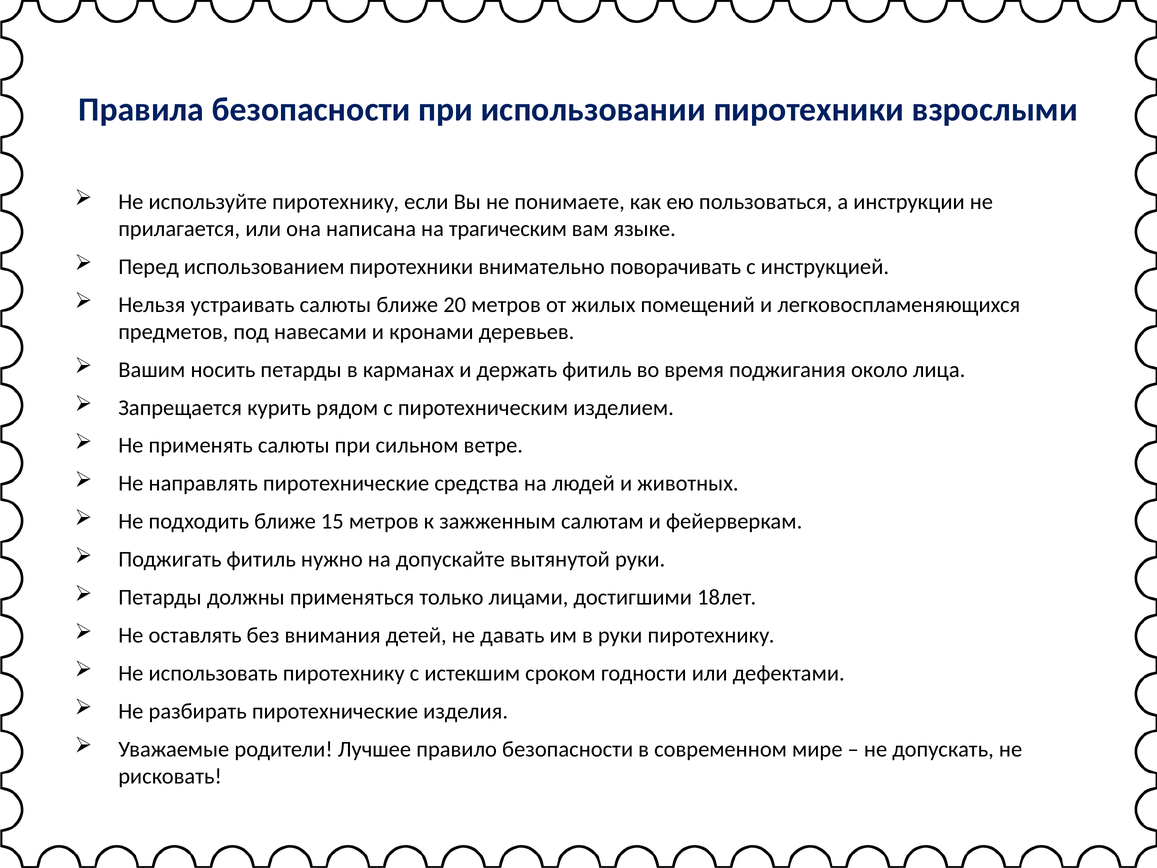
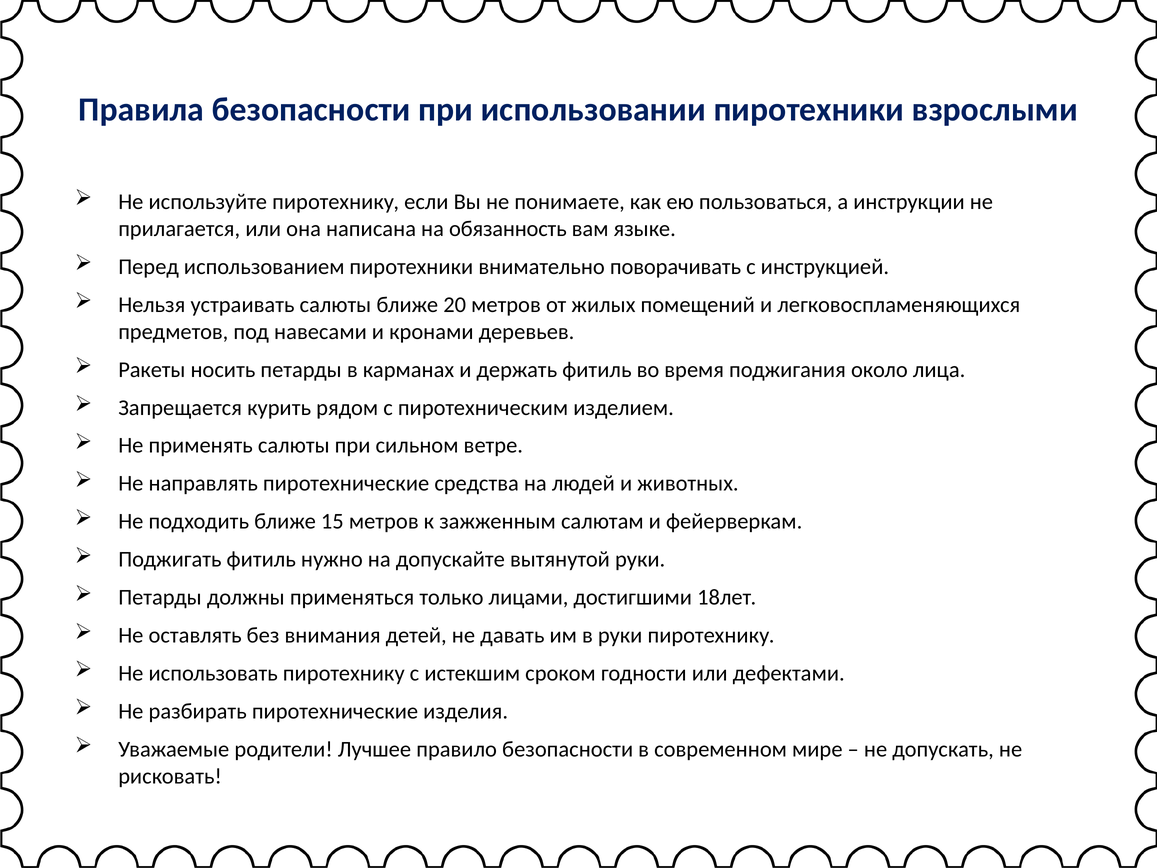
трагическим: трагическим -> обязанность (508, 229)
Вашим: Вашим -> Ракеты (152, 370)
